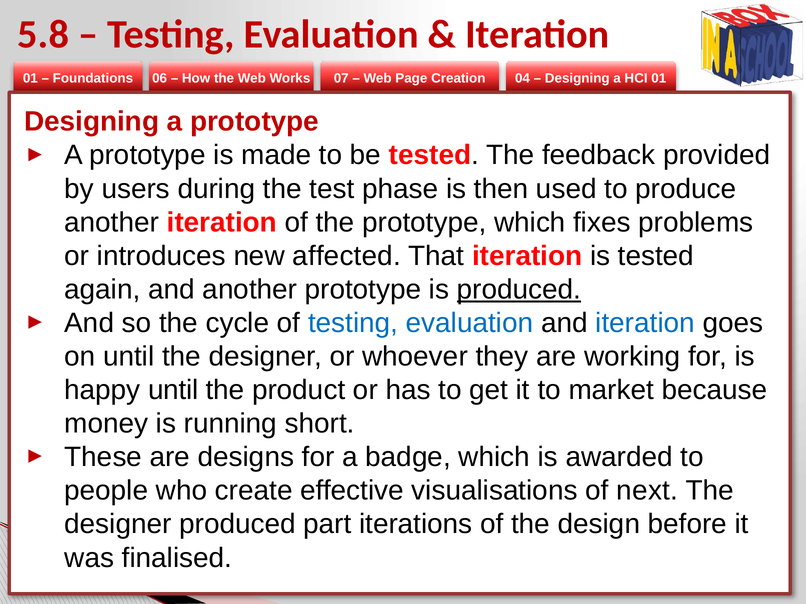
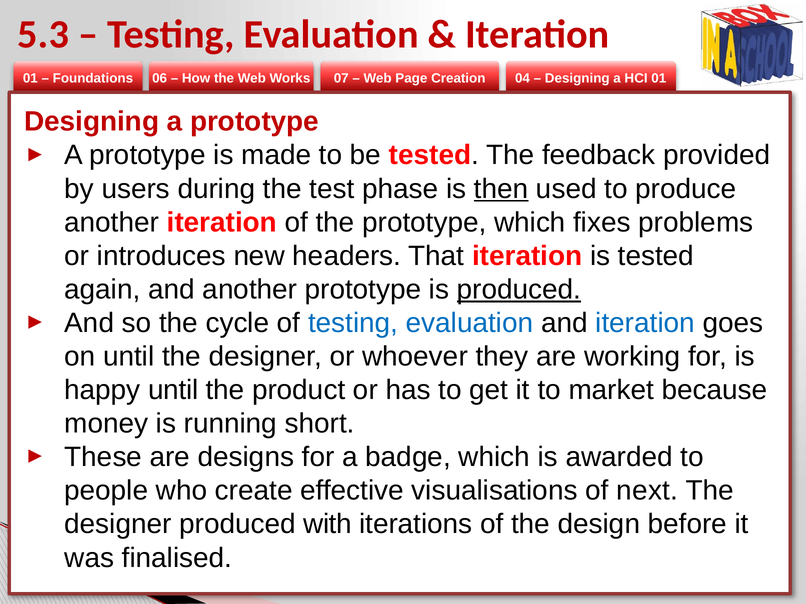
5.8: 5.8 -> 5.3 (43, 34)
then underline: none -> present (501, 189)
affected: affected -> headers (347, 256)
part: part -> with (328, 525)
